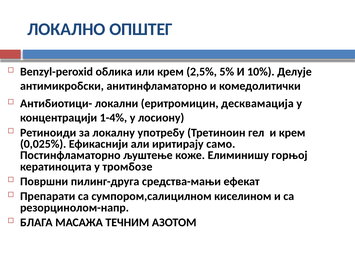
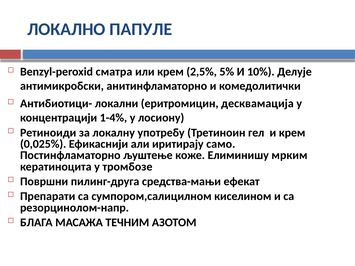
ОПШТЕГ: ОПШТЕГ -> ПАПУЛЕ (141, 29)
облика: облика -> сматра (114, 72)
горњој: горњој -> мрким (289, 155)
